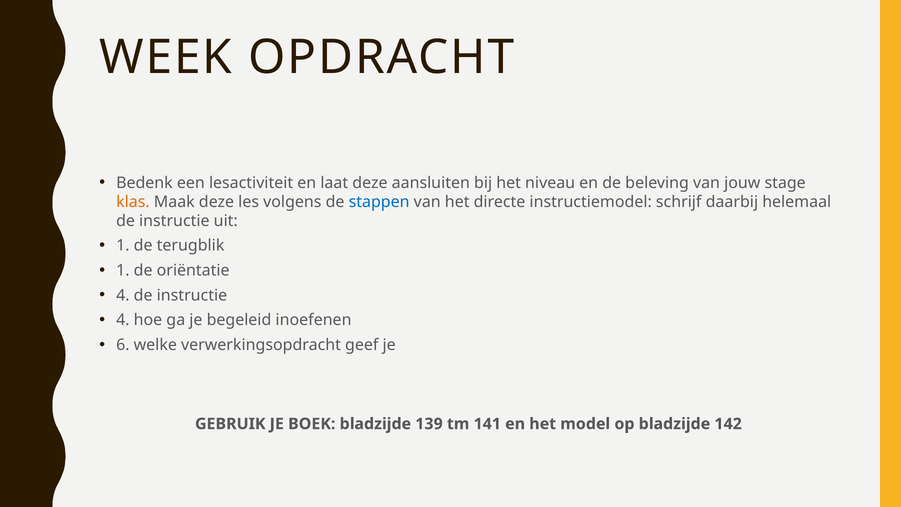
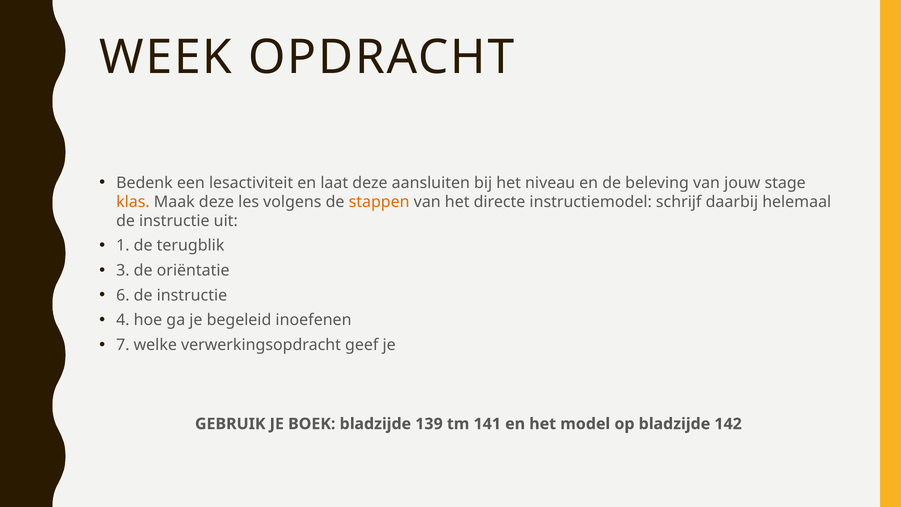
stappen colour: blue -> orange (379, 202)
1: 1 -> 3 (123, 270)
4: 4 -> 6 (123, 295)
6: 6 -> 7 (123, 345)
